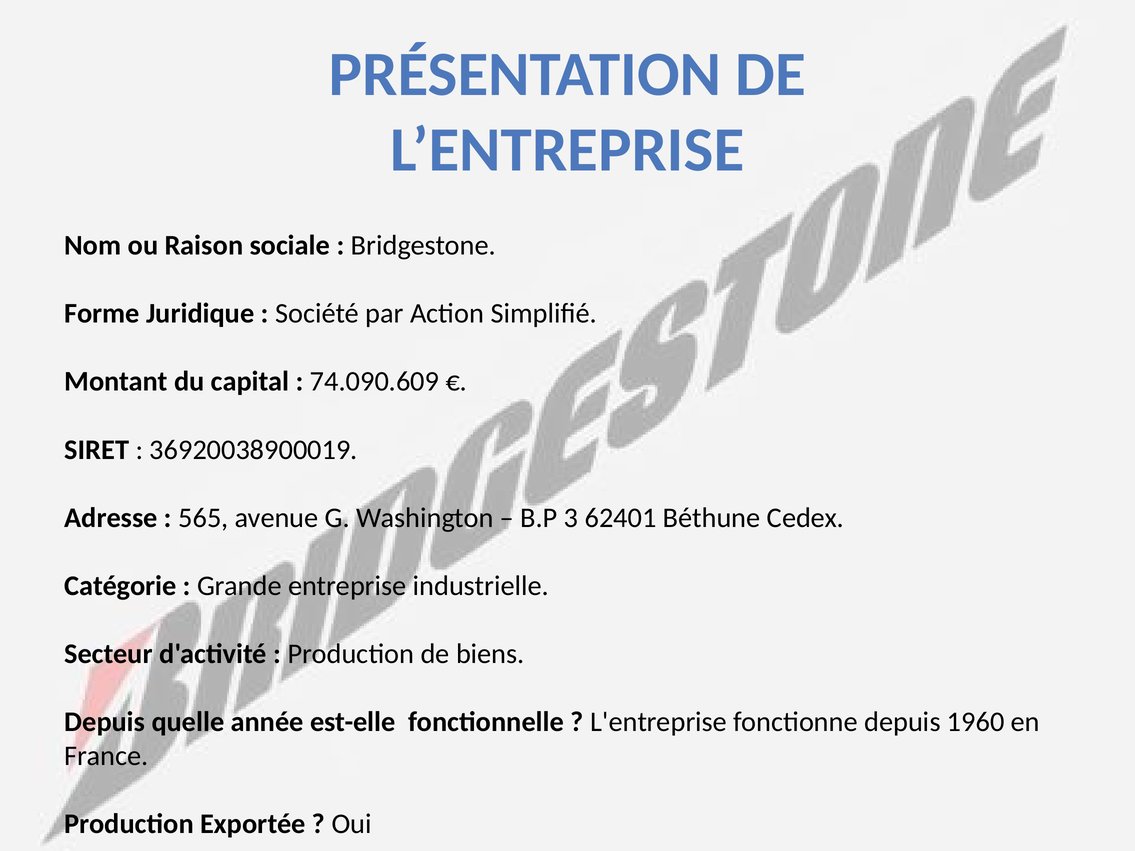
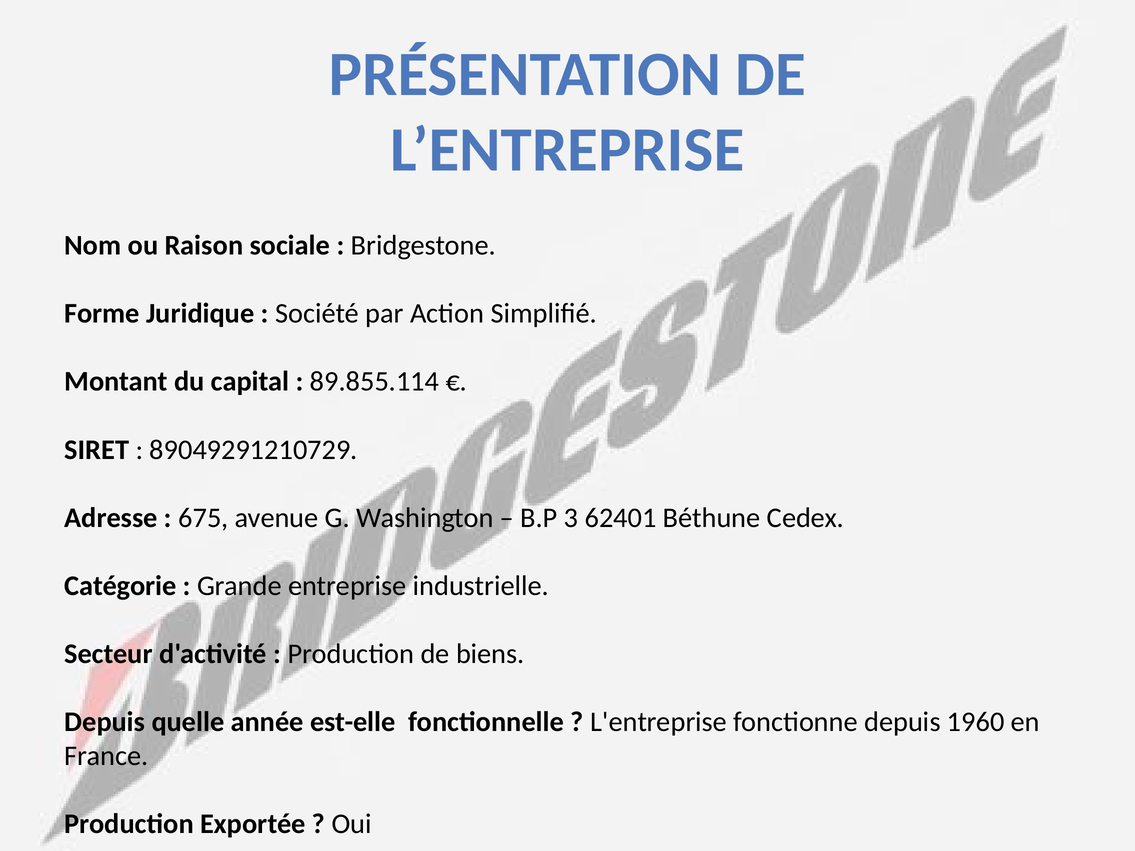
74.090.609: 74.090.609 -> 89.855.114 (375, 382)
36920038900019: 36920038900019 -> 89049291210729 (254, 450)
565: 565 -> 675 (203, 518)
